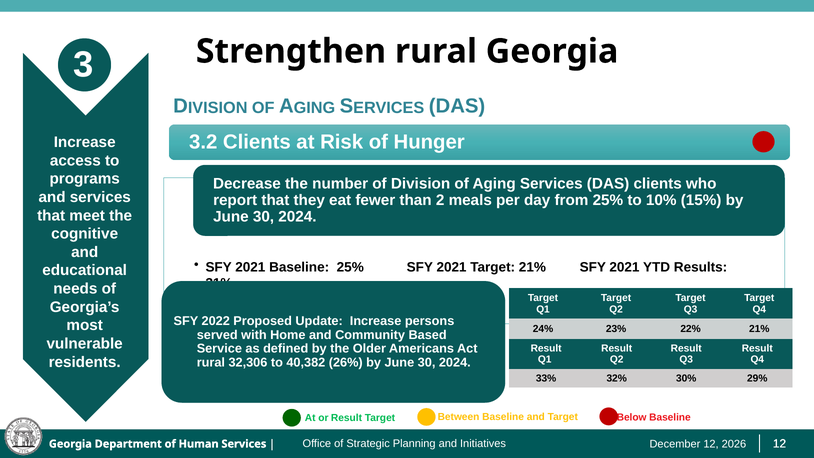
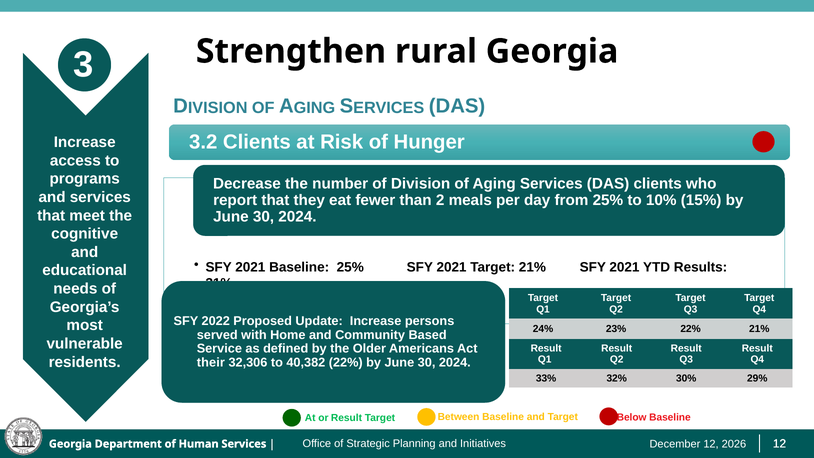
rural: rural -> their (211, 362)
40,382 26%: 26% -> 22% (346, 362)
